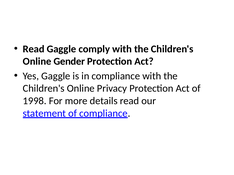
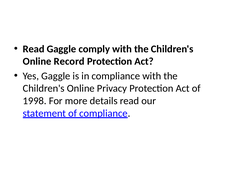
Gender: Gender -> Record (69, 62)
